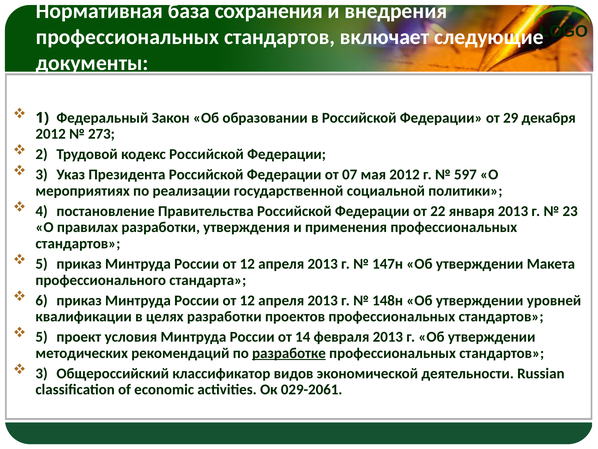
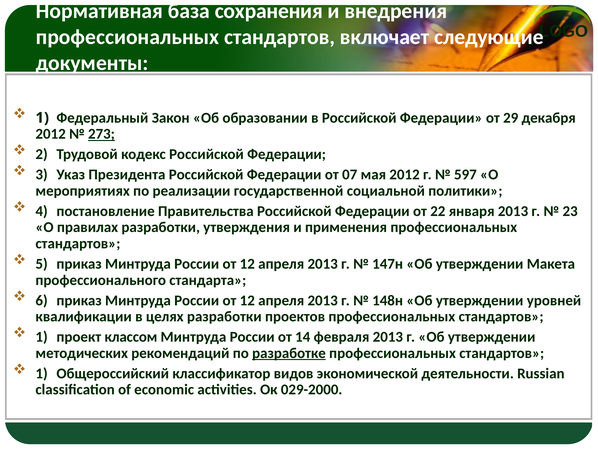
273 underline: none -> present (101, 134)
5: 5 -> 1 (42, 337)
условия: условия -> классом (131, 337)
3: 3 -> 1 (42, 373)
029-2061: 029-2061 -> 029-2000 (312, 389)
